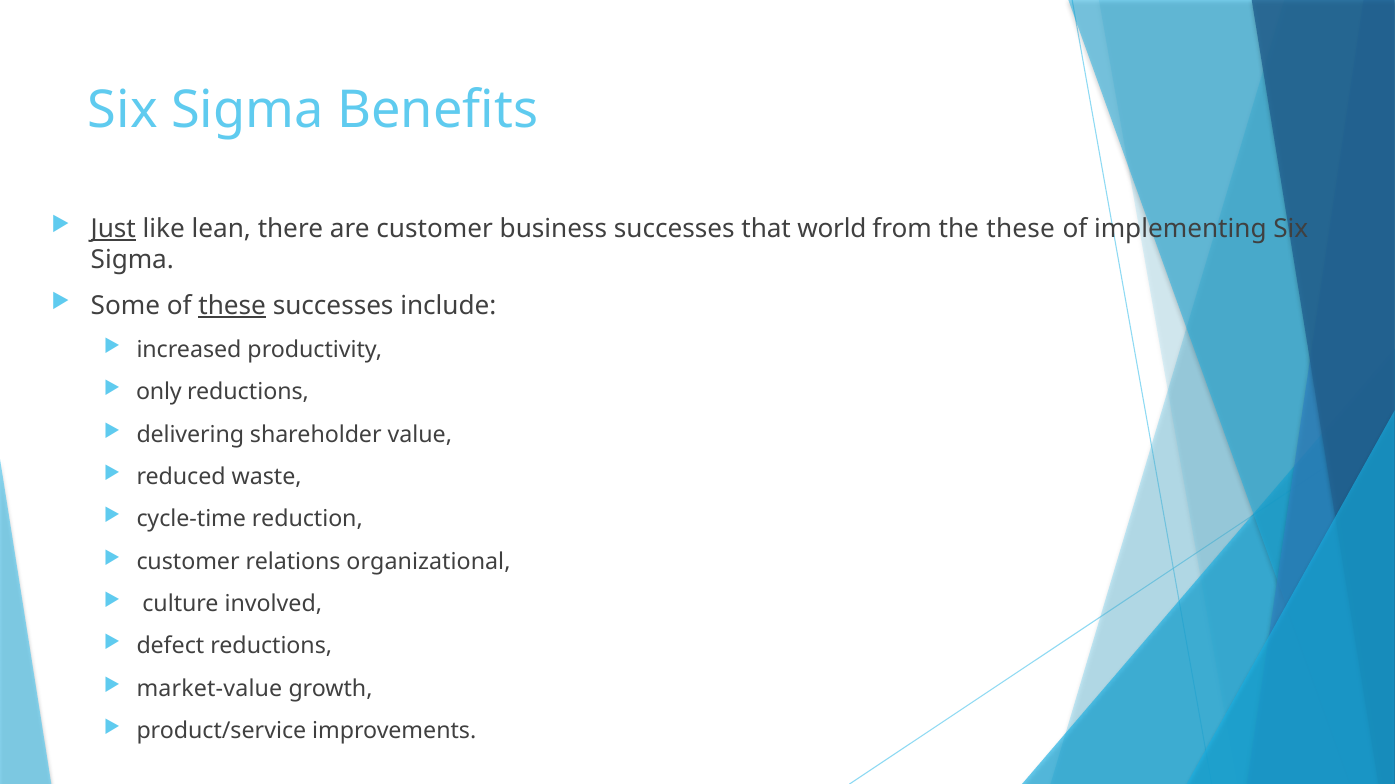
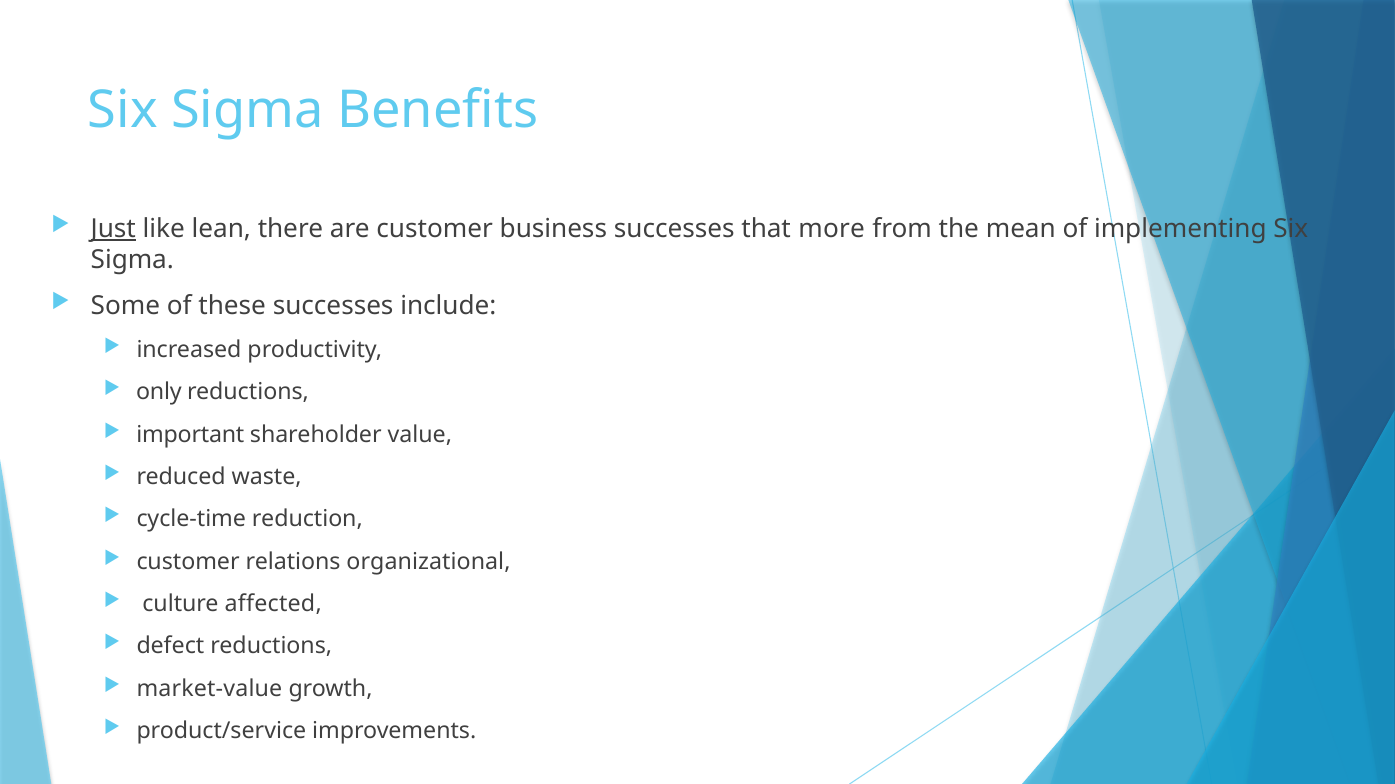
world: world -> more (832, 229)
the these: these -> mean (1021, 229)
these underline: present -> none (232, 306)
delivering: delivering -> important (190, 435)
involved: involved -> affected (273, 604)
